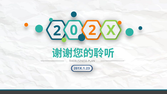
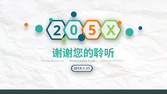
2: 2 -> 5 (92, 30)
